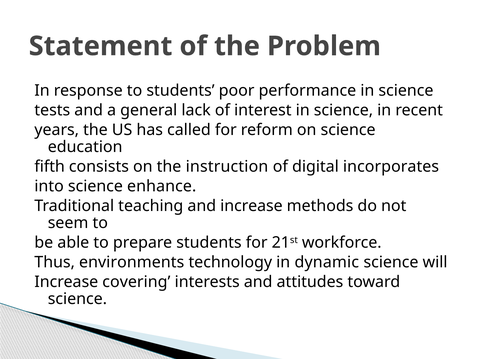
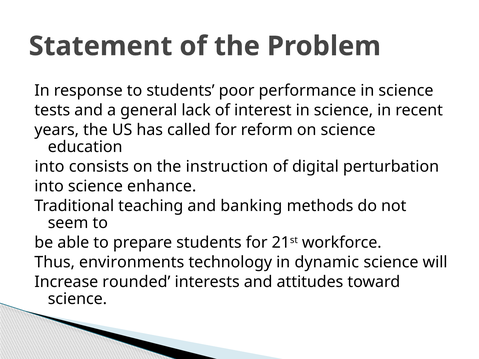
fifth: fifth -> into (50, 167)
incorporates: incorporates -> perturbation (391, 167)
and increase: increase -> banking (251, 206)
covering: covering -> rounded (136, 282)
